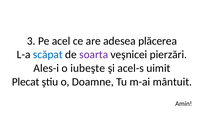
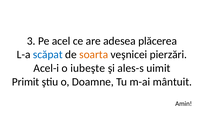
soarta colour: purple -> orange (94, 54)
Ales-i: Ales-i -> Acel-i (46, 68)
acel-s: acel-s -> ales-s (131, 68)
Plecat: Plecat -> Primit (26, 82)
